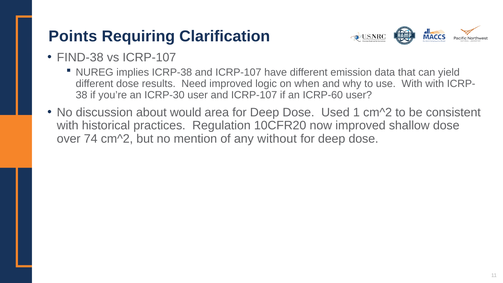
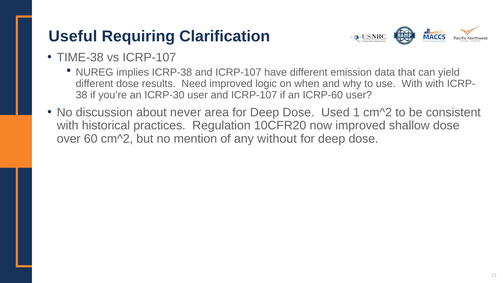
Points: Points -> Useful (73, 36)
FIND-38: FIND-38 -> TIME-38 (80, 57)
would: would -> never (186, 112)
74: 74 -> 60 (91, 139)
